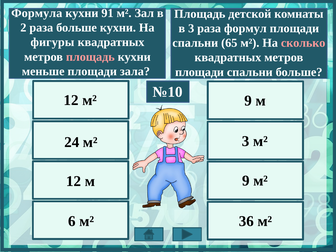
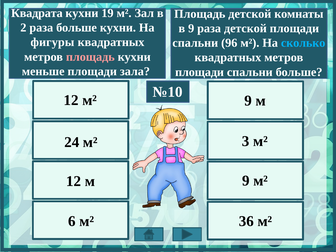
Формула: Формула -> Квадрата (37, 13)
91: 91 -> 19 (107, 13)
в 3: 3 -> 9 (191, 28)
раза формул: формул -> детской (245, 28)
65: 65 -> 96 (229, 43)
сколько colour: pink -> light blue (303, 43)
